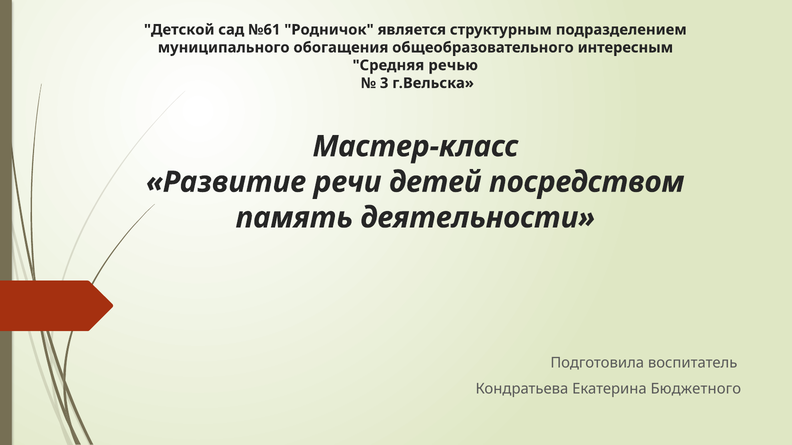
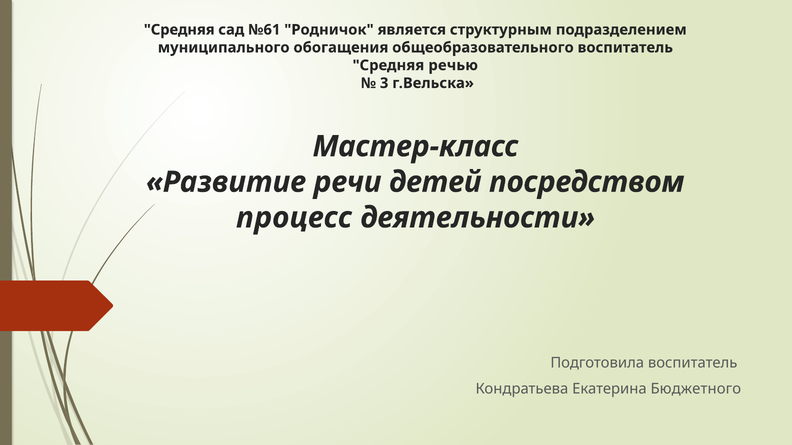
Детской: Детской -> Средняя (179, 30)
общеобразовательного интересным: интересным -> воспитатель (625, 48)
память: память -> процесс (294, 218)
